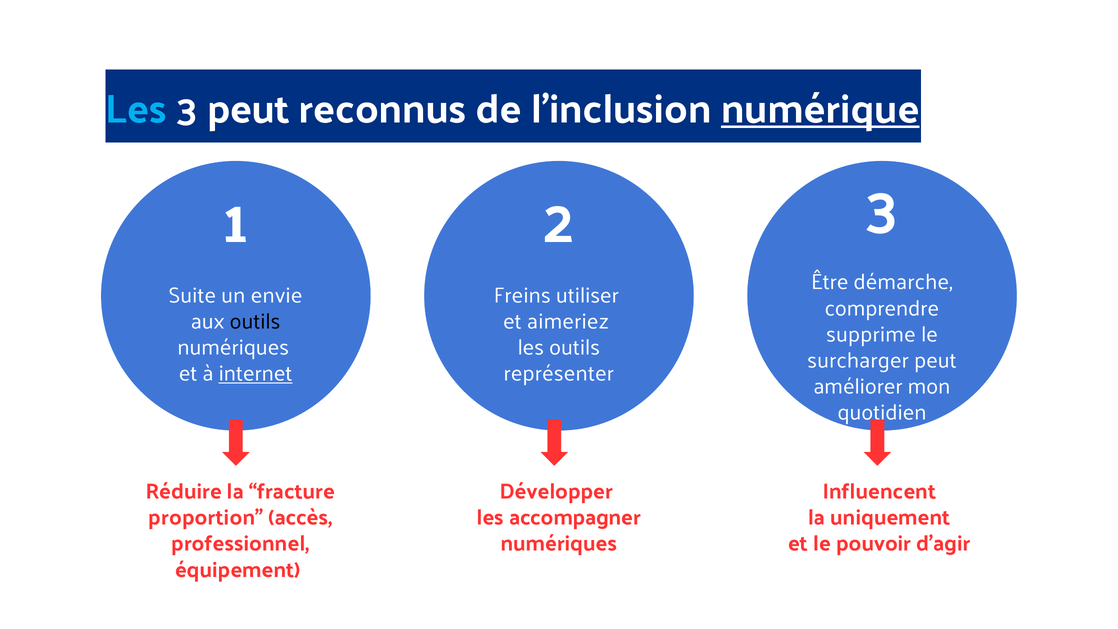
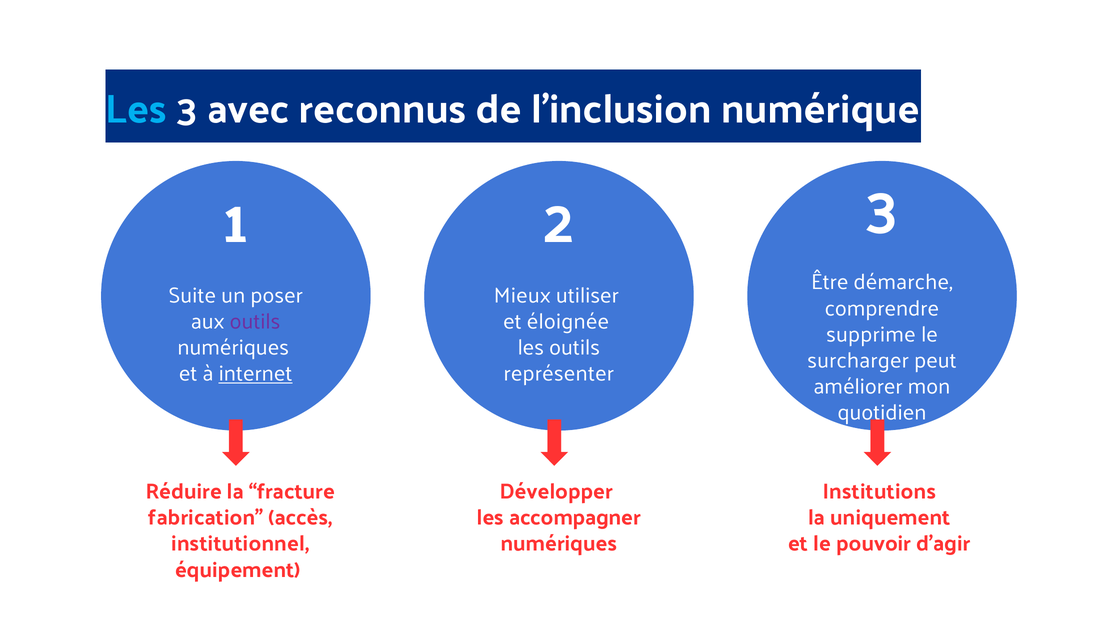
3 peut: peut -> avec (248, 109)
numérique underline: present -> none (820, 109)
envie: envie -> poser (277, 295)
Freins: Freins -> Mieux (522, 295)
outils colour: black -> purple (255, 321)
aimeriez: aimeriez -> éloignée (568, 321)
Influencent: Influencent -> Institutions (879, 491)
proportion: proportion -> fabrication (206, 518)
professionnel: professionnel -> institutionnel (240, 544)
